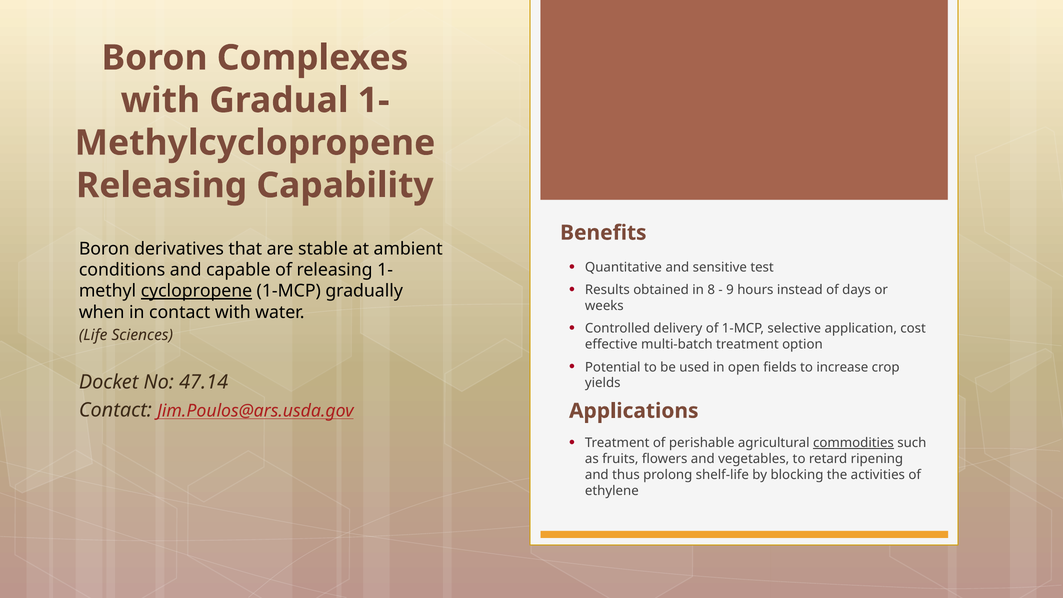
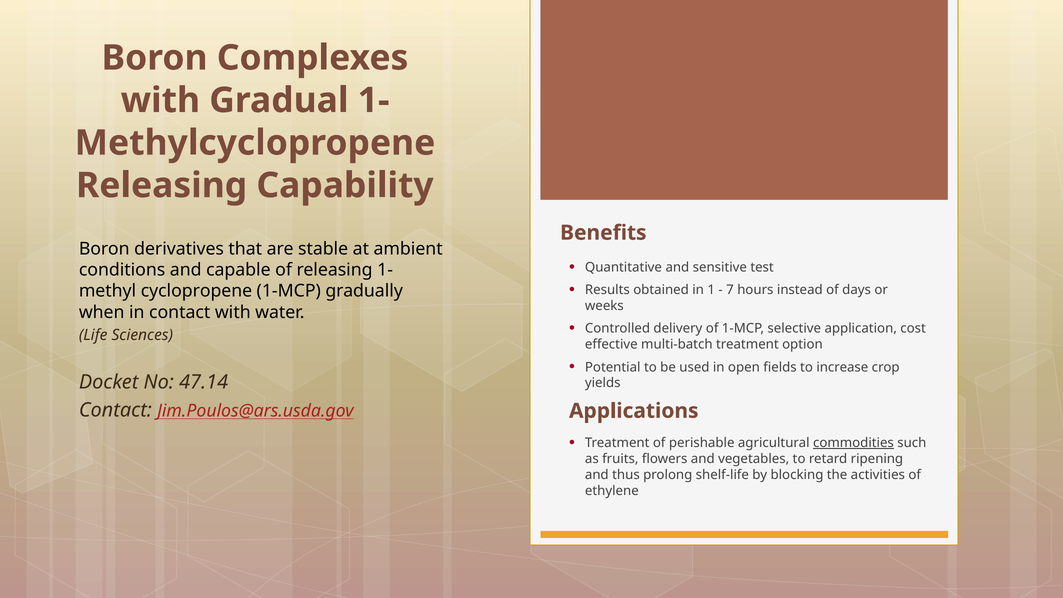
8: 8 -> 1 (711, 290)
9: 9 -> 7 (730, 290)
cyclopropene underline: present -> none (196, 291)
